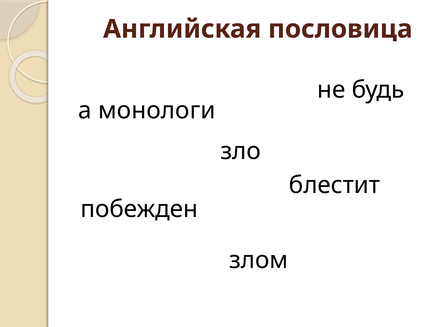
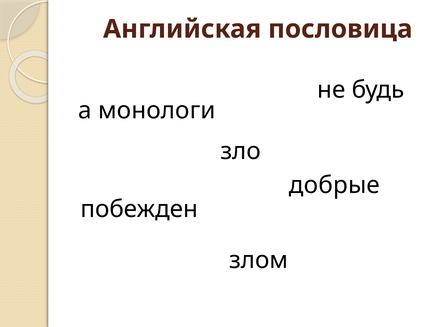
блестит: блестит -> добрые (334, 185)
